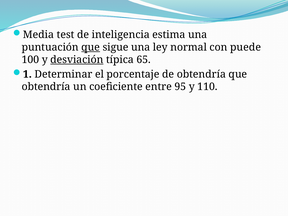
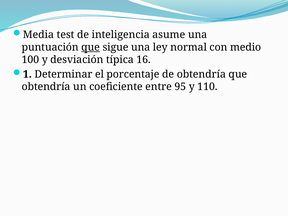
estima: estima -> asume (169, 35)
puede: puede -> medio (246, 47)
desviación underline: present -> none (77, 60)
65: 65 -> 16 (144, 60)
